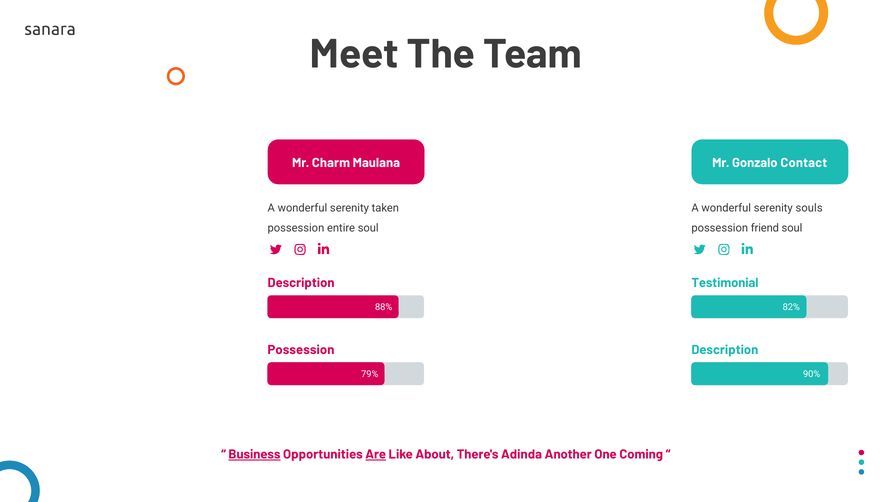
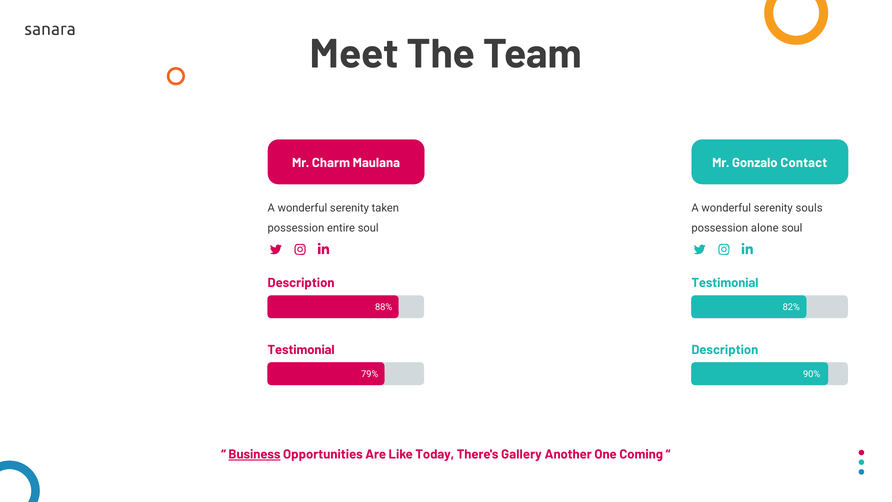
friend: friend -> alone (765, 228)
Possession: Possession -> Testimonial (301, 350)
Are underline: present -> none (376, 454)
About: About -> Today (435, 454)
Adinda: Adinda -> Gallery (521, 454)
